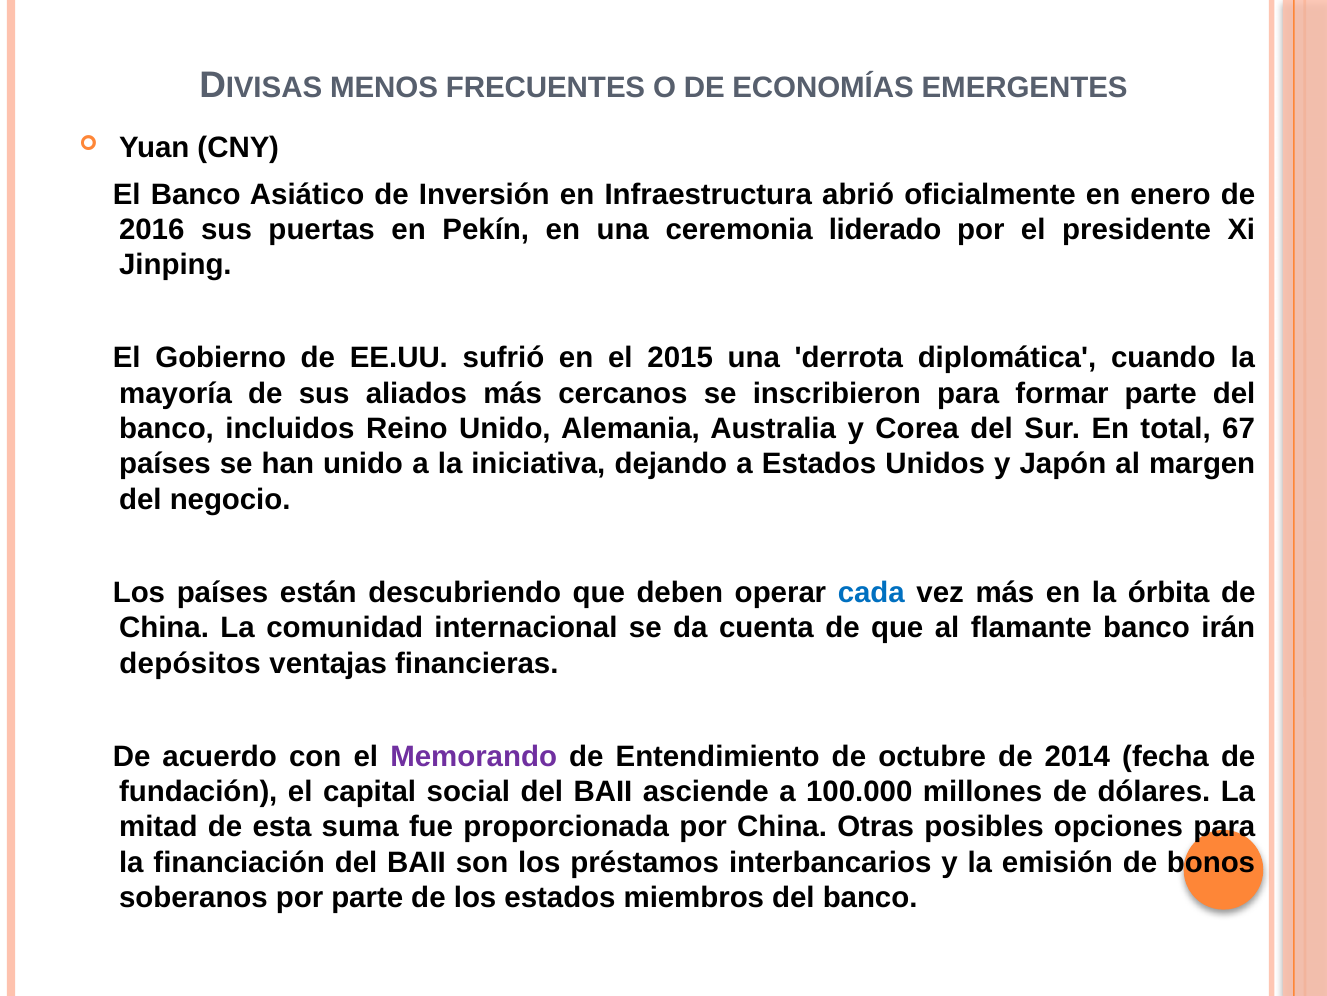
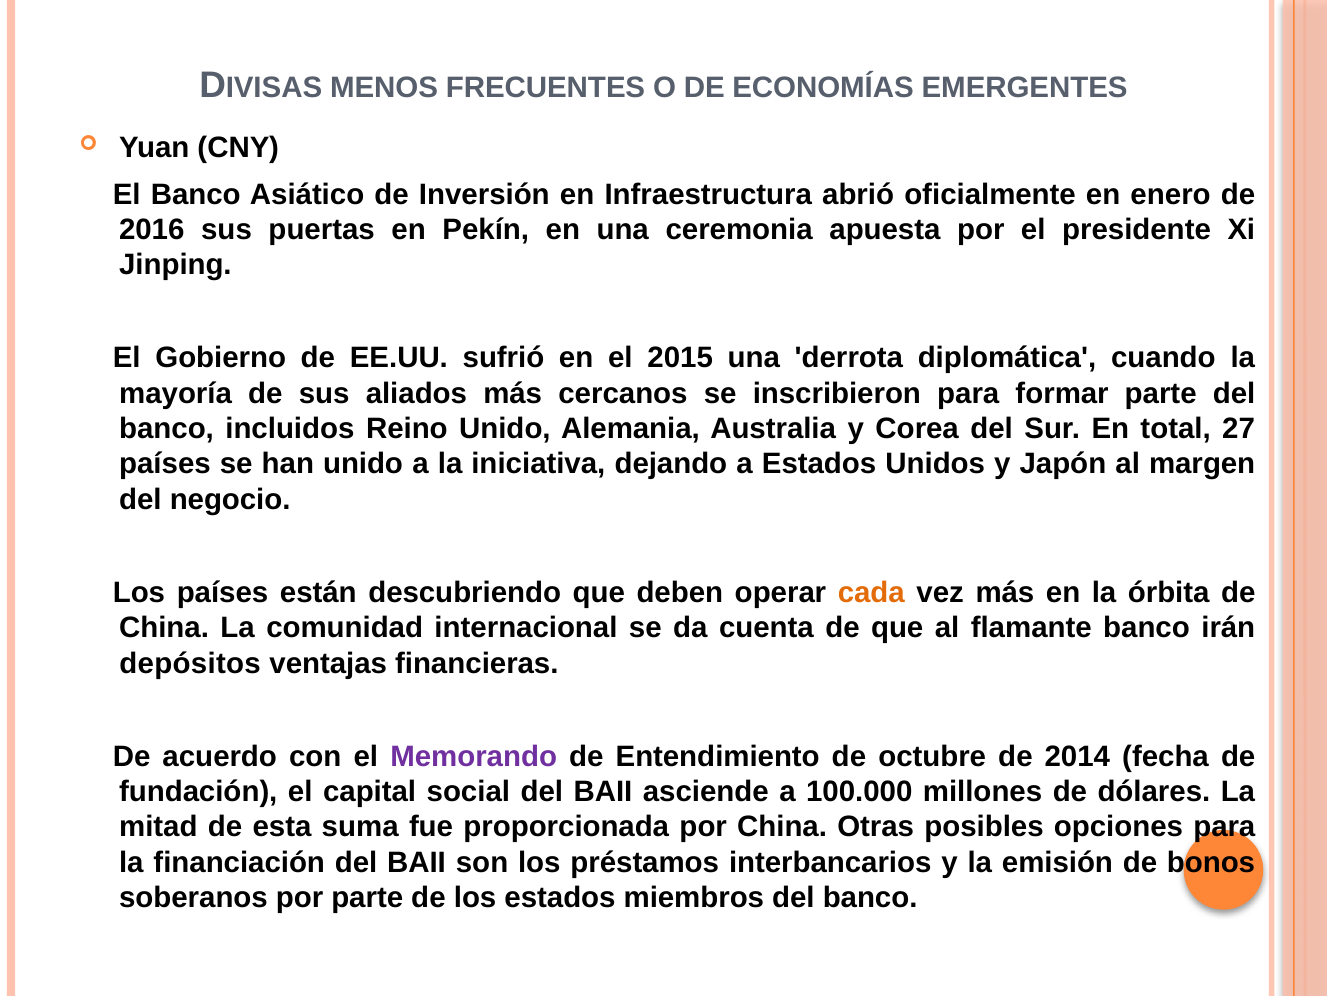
liderado: liderado -> apuesta (885, 230)
67: 67 -> 27 (1239, 428)
cada colour: blue -> orange (871, 592)
